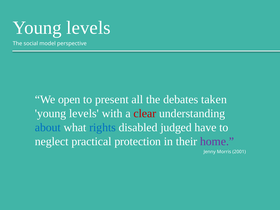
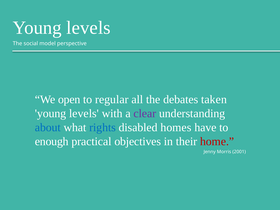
present: present -> regular (112, 99)
clear colour: red -> purple (145, 113)
judged: judged -> homes (176, 127)
neglect: neglect -> enough (52, 141)
protection: protection -> objectives (138, 141)
home colour: purple -> red (217, 141)
